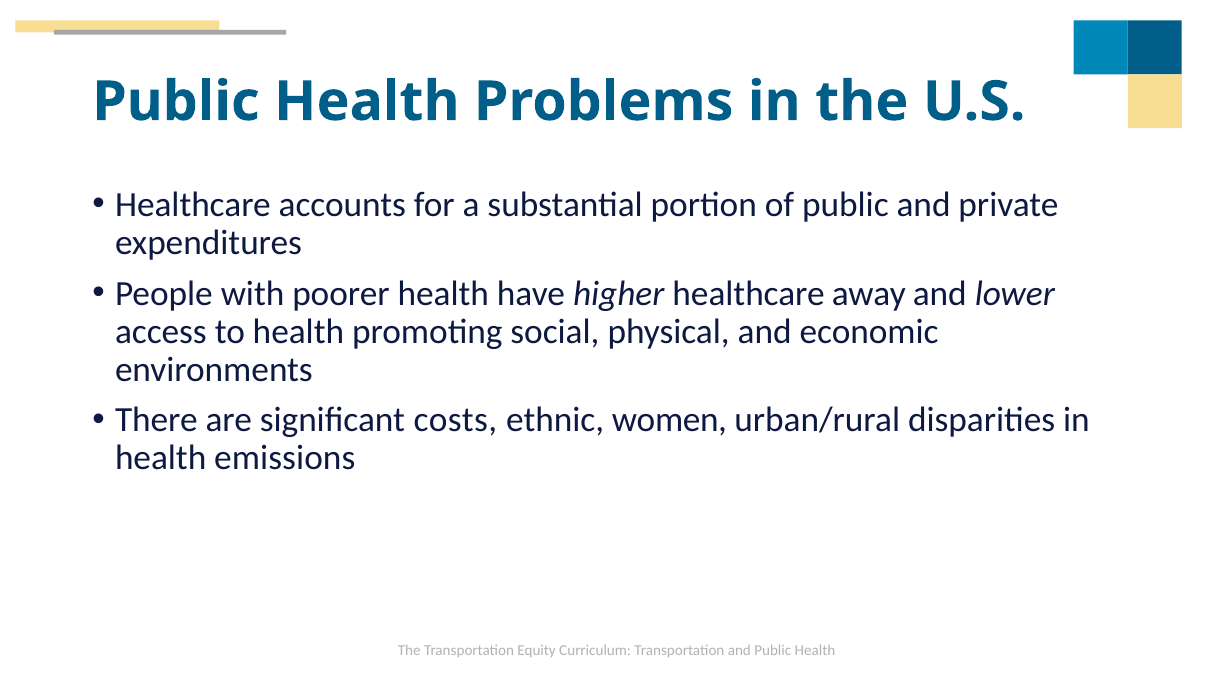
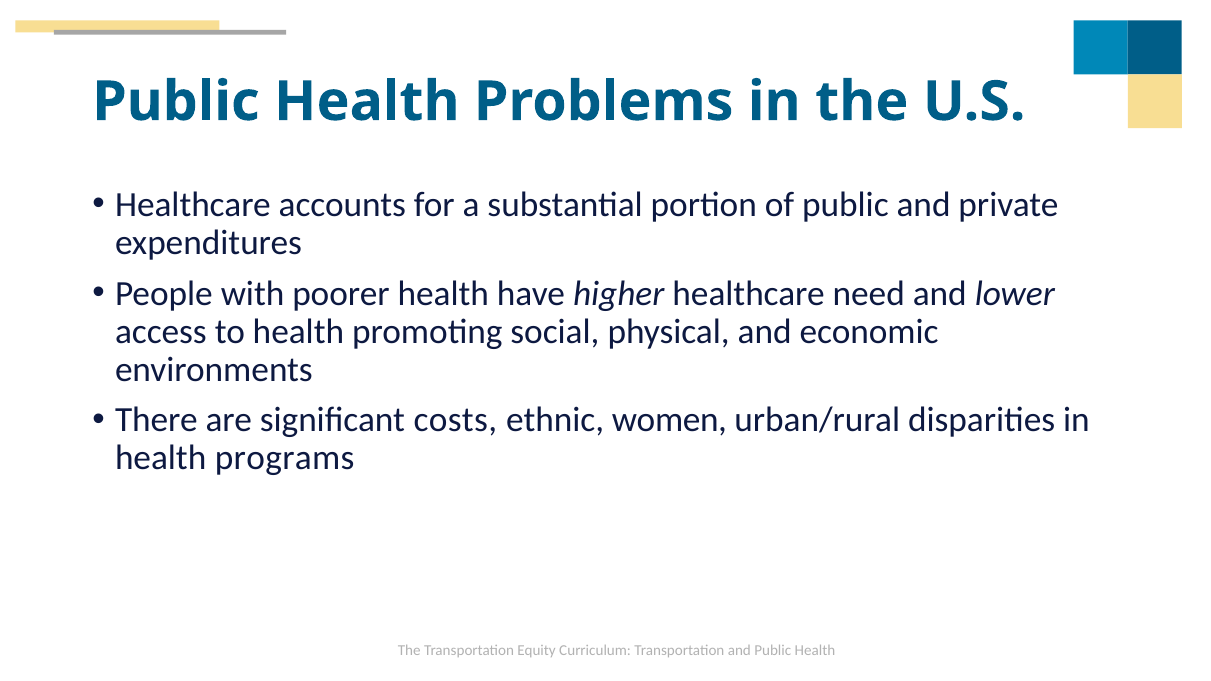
away: away -> need (869, 293)
emissions: emissions -> programs (285, 458)
